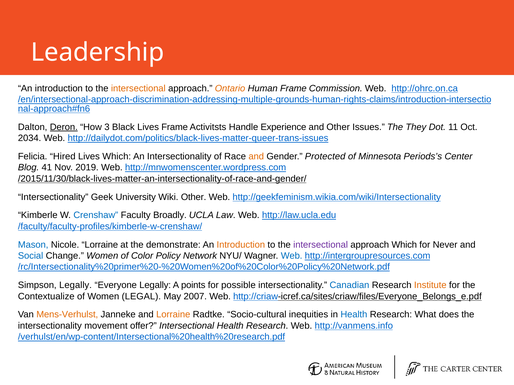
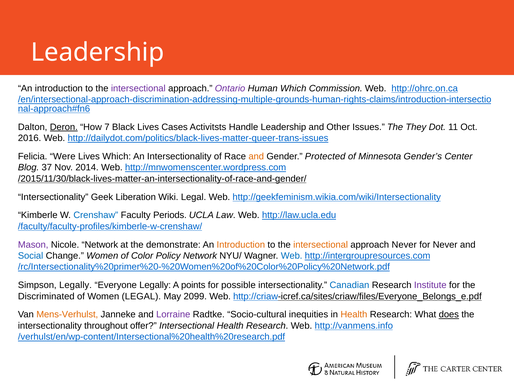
intersectional colour: orange -> purple (138, 88)
Ontario colour: orange -> purple (230, 88)
Human Frame: Frame -> Which (293, 88)
3: 3 -> 7 (107, 127)
Lives Frame: Frame -> Cases (175, 127)
Handle Experience: Experience -> Leadership (283, 127)
2034: 2034 -> 2016 (30, 138)
Hired: Hired -> Were (63, 157)
Periods’s: Periods’s -> Gender’s (423, 157)
41: 41 -> 37 (47, 168)
2019: 2019 -> 2014 (87, 168)
University: University -> Liberation (136, 197)
Wiki Other: Other -> Legal (194, 197)
Broadly: Broadly -> Periods (170, 216)
Mason colour: blue -> purple (33, 245)
Nicole Lorraine: Lorraine -> Network (100, 245)
intersectional colour: purple -> orange (321, 245)
approach Which: Which -> Never (404, 245)
Institute colour: orange -> purple (430, 286)
Contextualize: Contextualize -> Discriminated (46, 297)
2007: 2007 -> 2099 (195, 297)
Lorraine colour: orange -> purple (173, 315)
Health colour: blue -> orange (354, 315)
does underline: none -> present (449, 315)
movement: movement -> throughout (106, 326)
